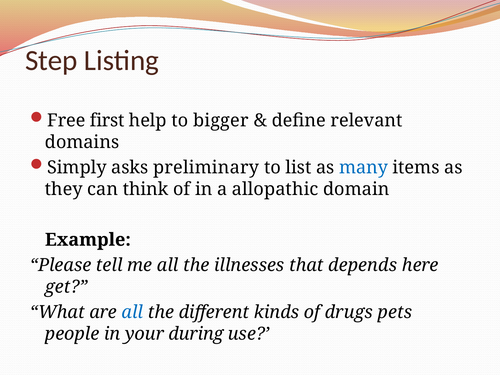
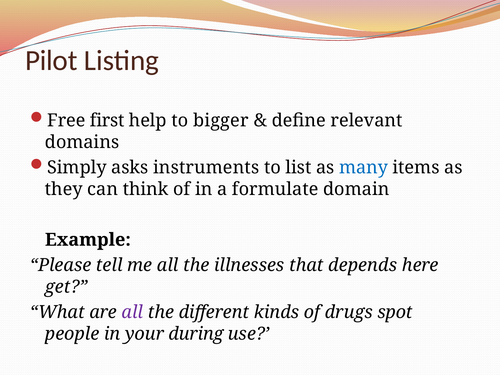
Step: Step -> Pilot (51, 60)
preliminary: preliminary -> instruments (206, 167)
allopathic: allopathic -> formulate (275, 189)
all colour: blue -> purple (132, 312)
pets: pets -> spot (395, 312)
